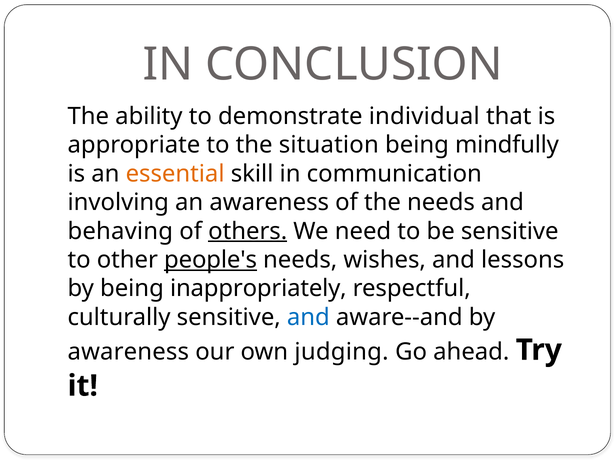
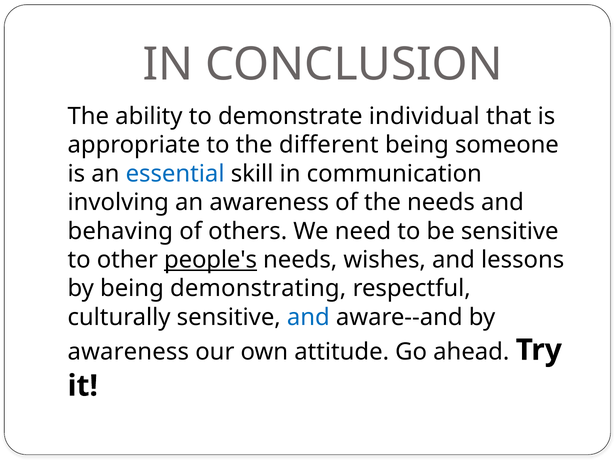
situation: situation -> different (329, 145)
mindfully: mindfully -> someone (507, 145)
essential colour: orange -> blue (175, 174)
others underline: present -> none (248, 231)
inappropriately: inappropriately -> demonstrating (258, 289)
judging: judging -> attitude (342, 352)
